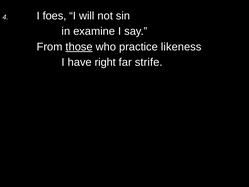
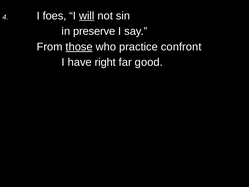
will underline: none -> present (87, 16)
examine: examine -> preserve (94, 31)
likeness: likeness -> confront (181, 47)
strife: strife -> good (149, 62)
